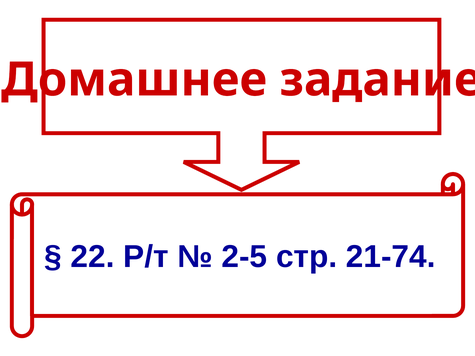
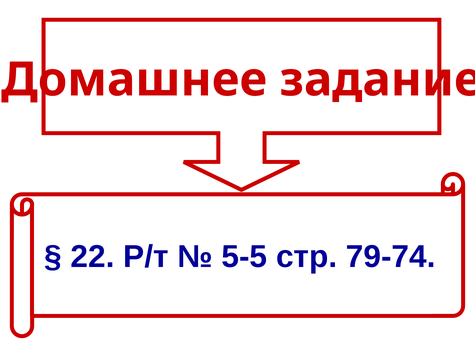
2-5: 2-5 -> 5-5 (244, 257)
21-74: 21-74 -> 79-74 (391, 257)
